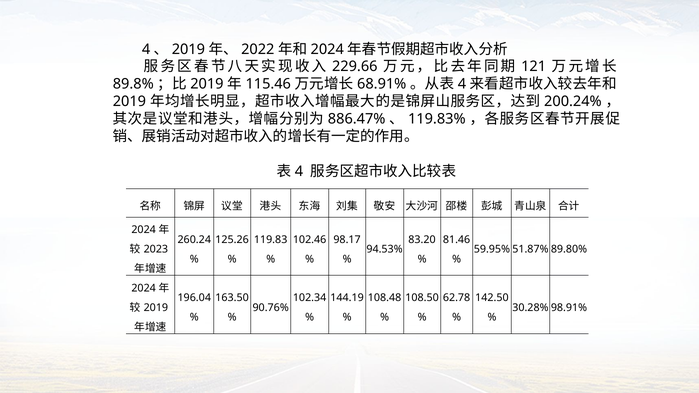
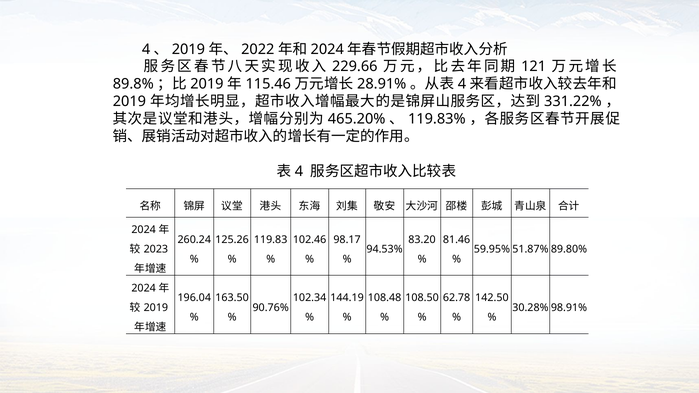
68.91%: 68.91% -> 28.91% (382, 84)
200.24%: 200.24% -> 331.22% (573, 102)
886.47%: 886.47% -> 465.20% (357, 119)
